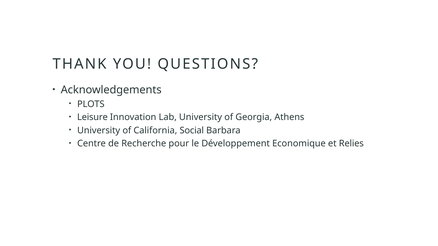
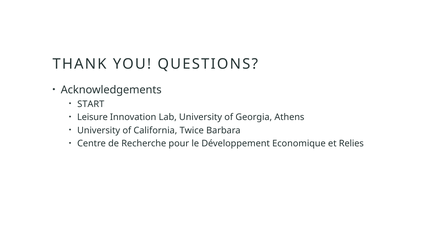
PLOTS: PLOTS -> START (91, 104)
Social: Social -> Twice (192, 131)
